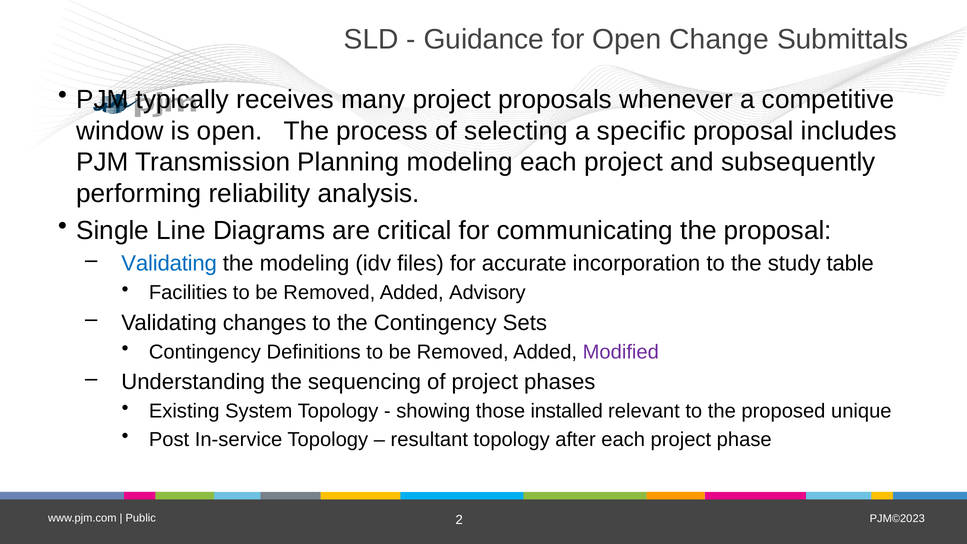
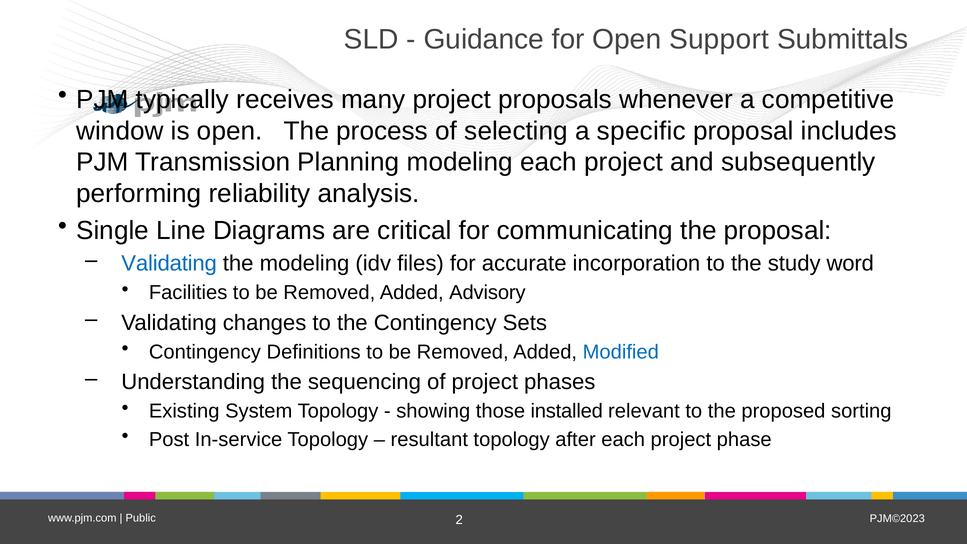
Change: Change -> Support (719, 39)
table: table -> word (850, 264)
Modified colour: purple -> blue (621, 352)
unique: unique -> sorting (861, 411)
